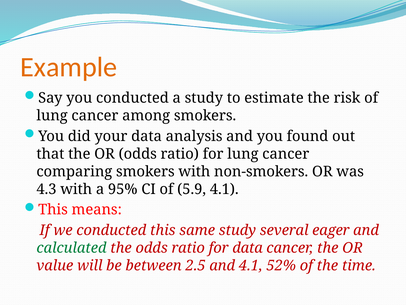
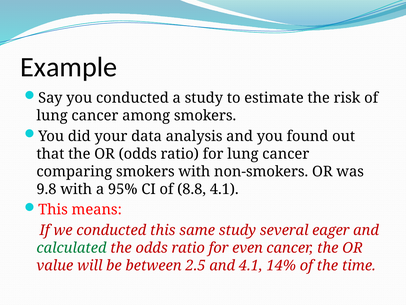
Example colour: orange -> black (69, 67)
4.3: 4.3 -> 9.8 (46, 189)
5.9: 5.9 -> 8.8 (192, 189)
for data: data -> even (248, 248)
52%: 52% -> 14% (281, 265)
